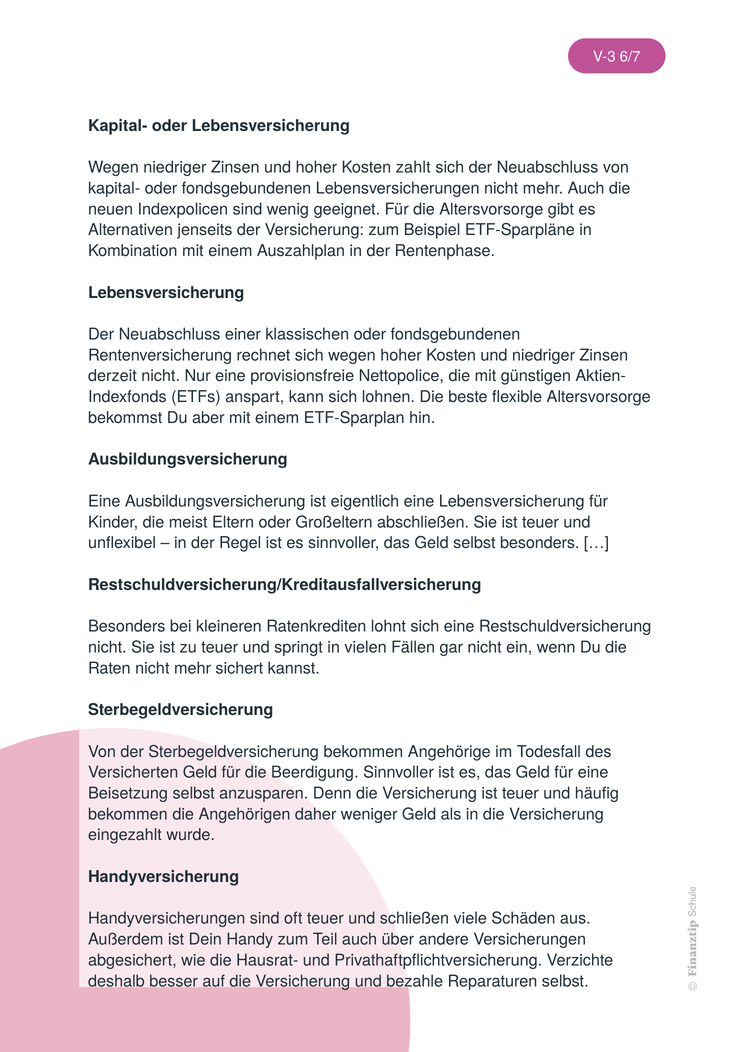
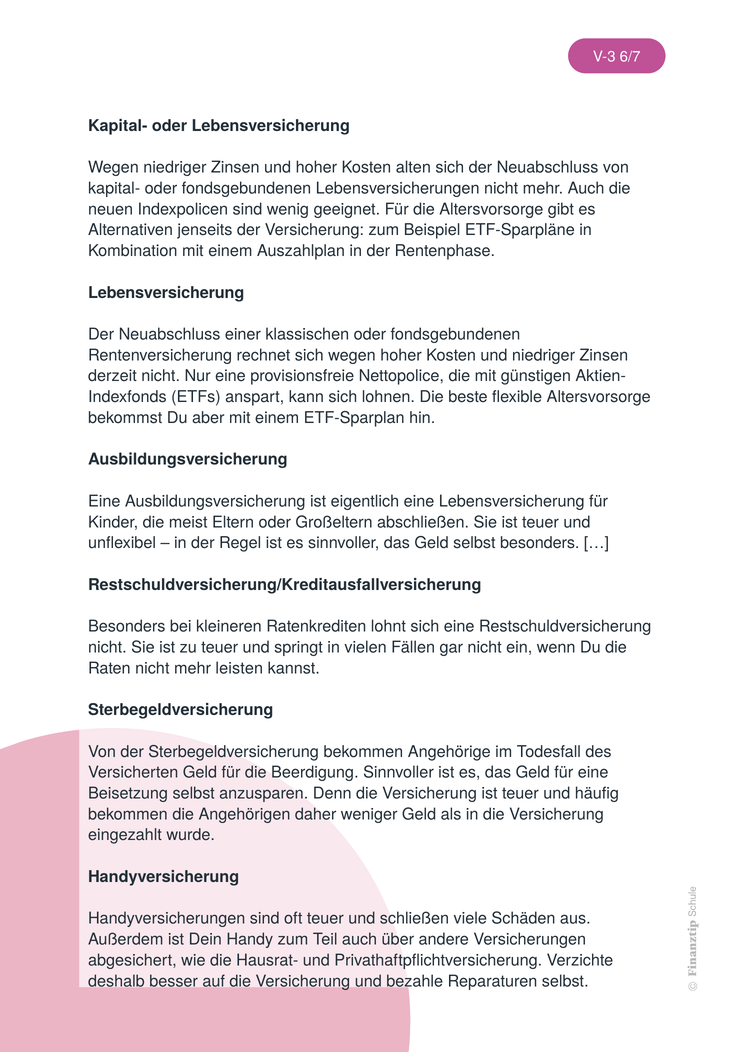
zahlt: zahlt -> alten (413, 167)
sichert: sichert -> leisten (239, 668)
